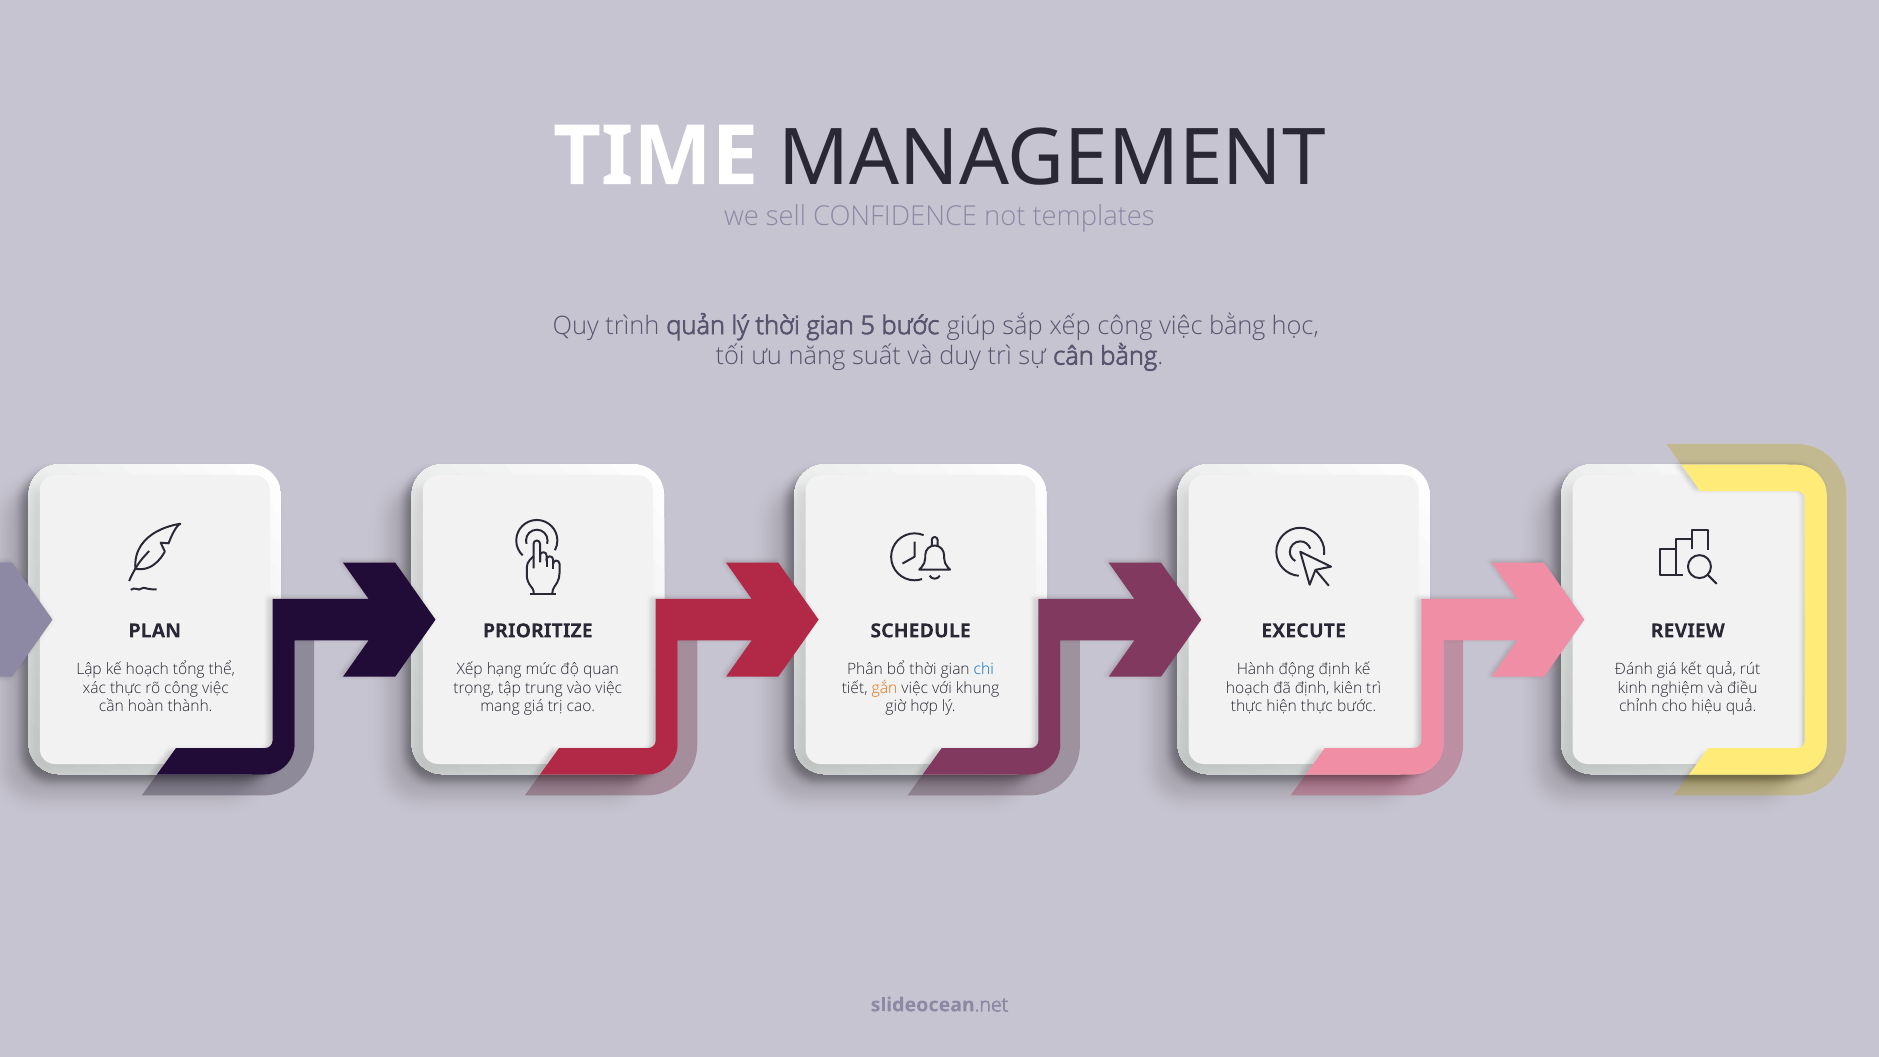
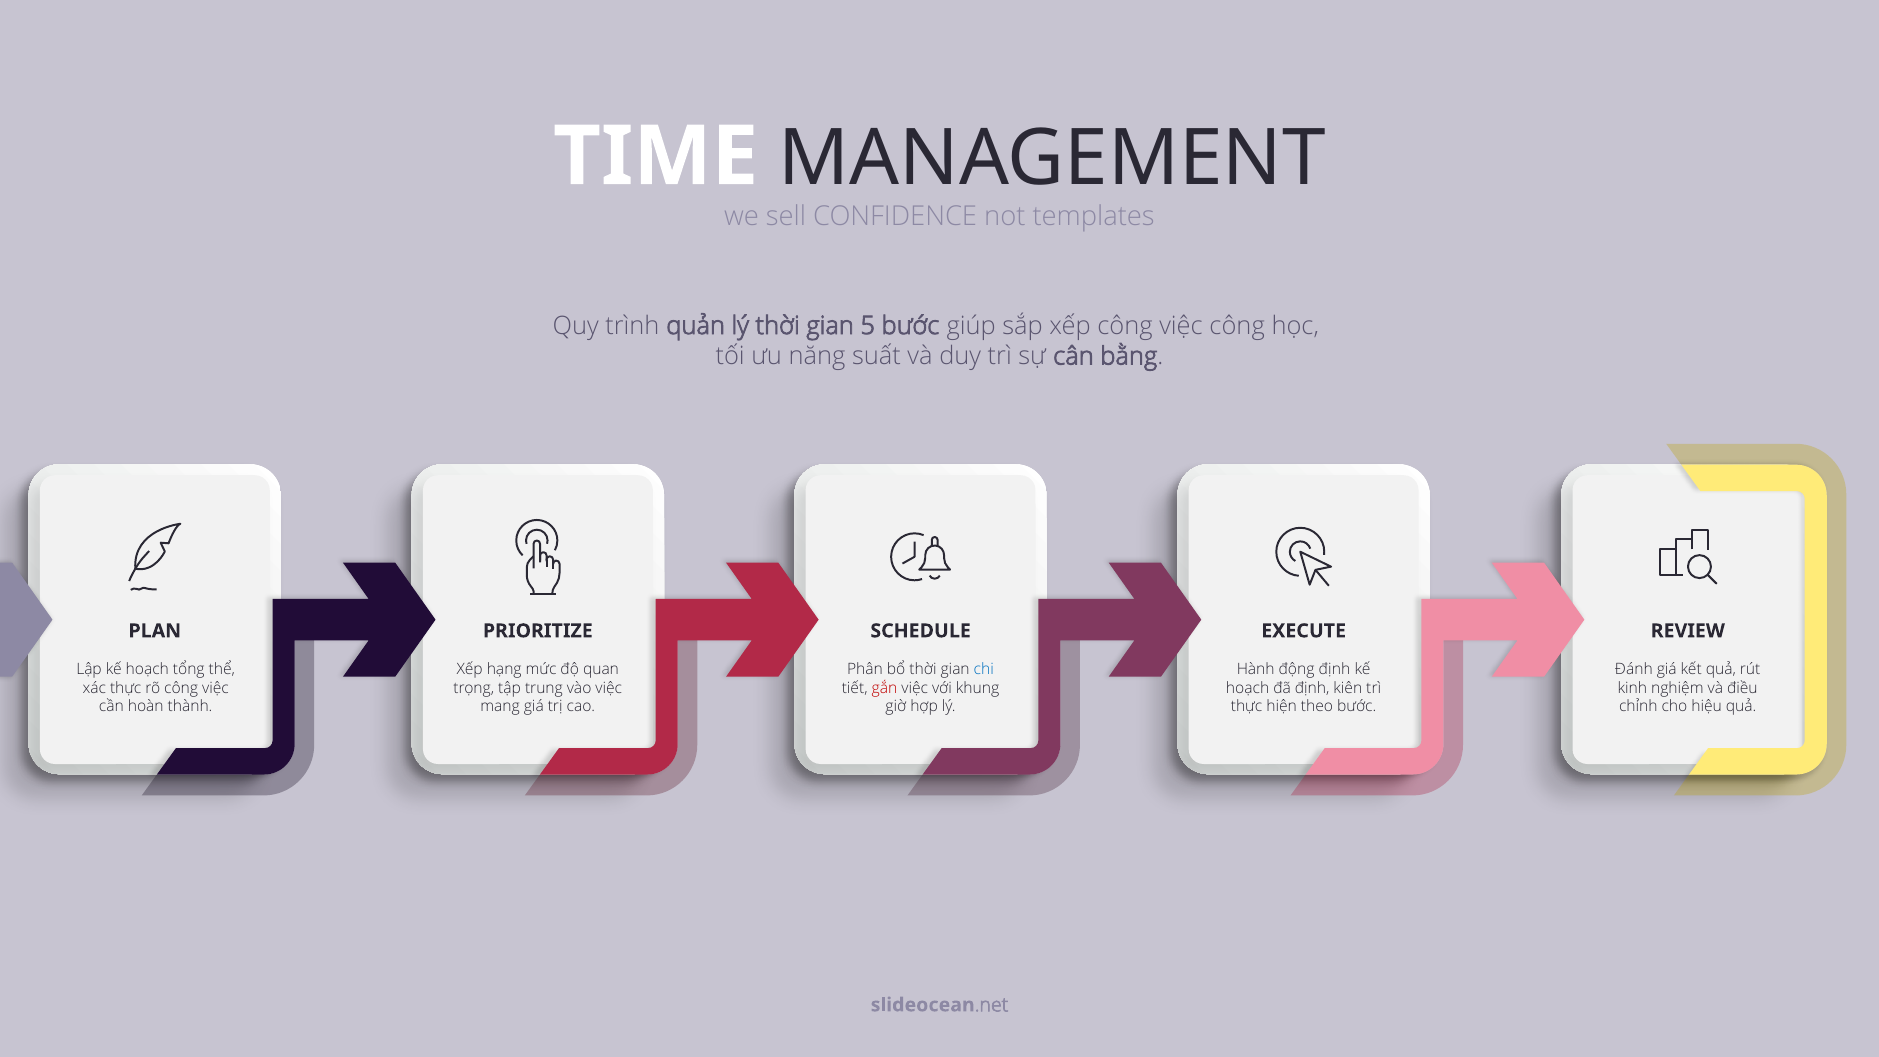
việc bằng: bằng -> công (1237, 326)
gắn colour: orange -> red (885, 688)
hiện thực: thực -> theo (1317, 707)
